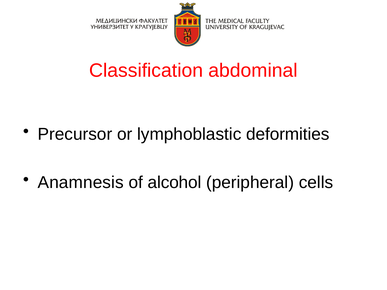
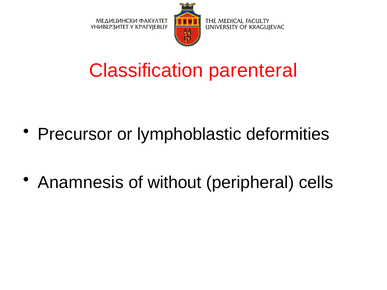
abdominal: abdominal -> parenteral (253, 70)
alcohol: alcohol -> without (175, 183)
